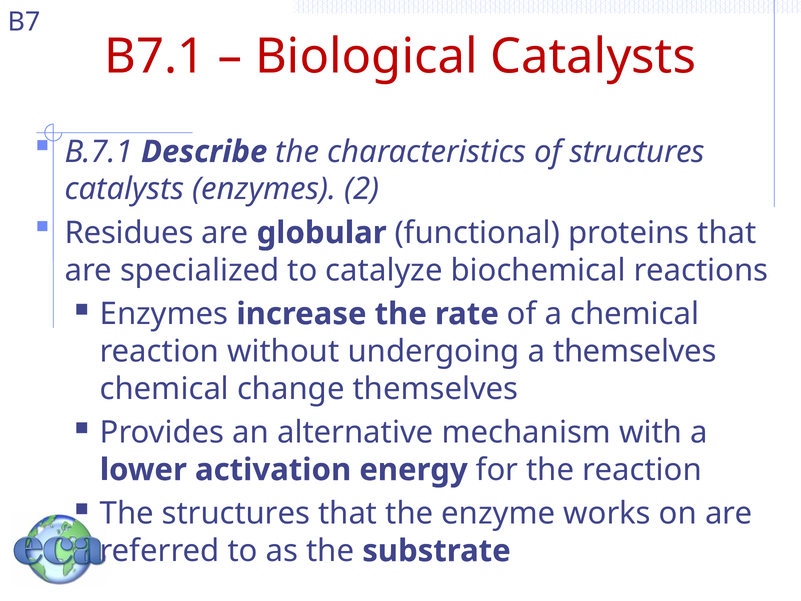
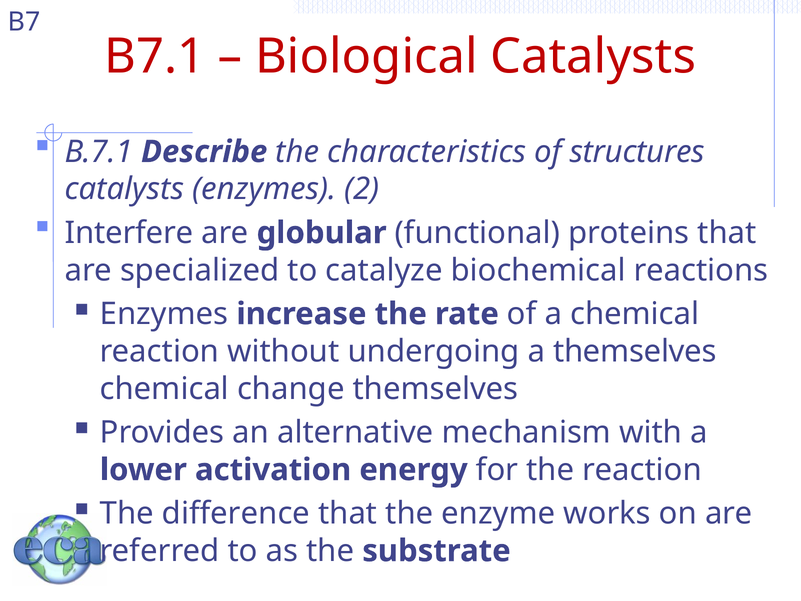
Residues: Residues -> Interfere (129, 233)
The structures: structures -> difference (236, 513)
